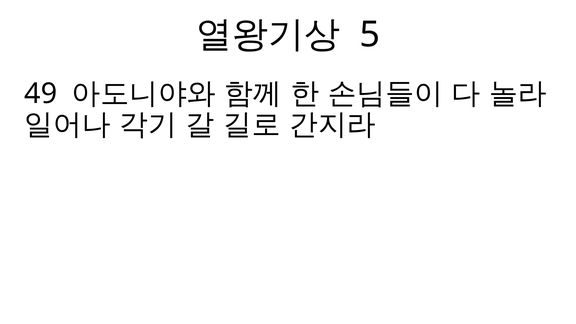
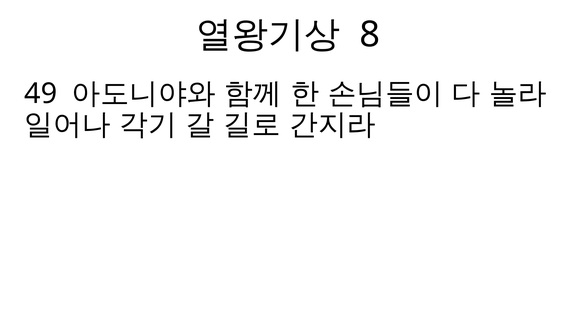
5: 5 -> 8 (370, 35)
